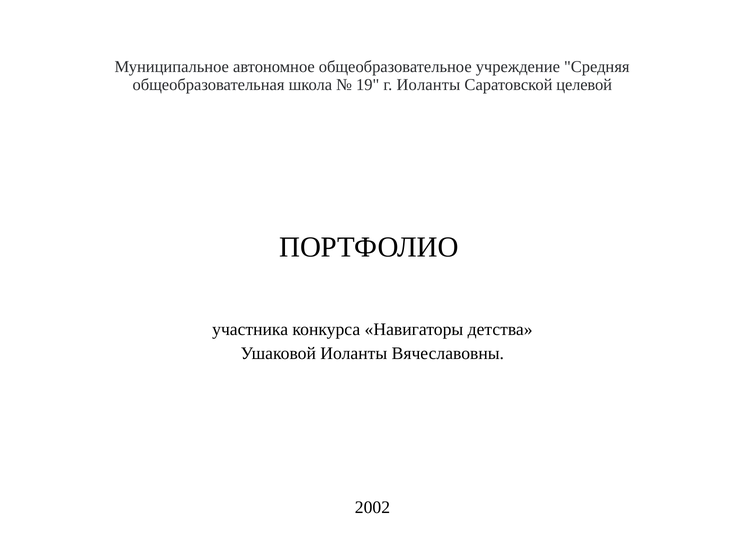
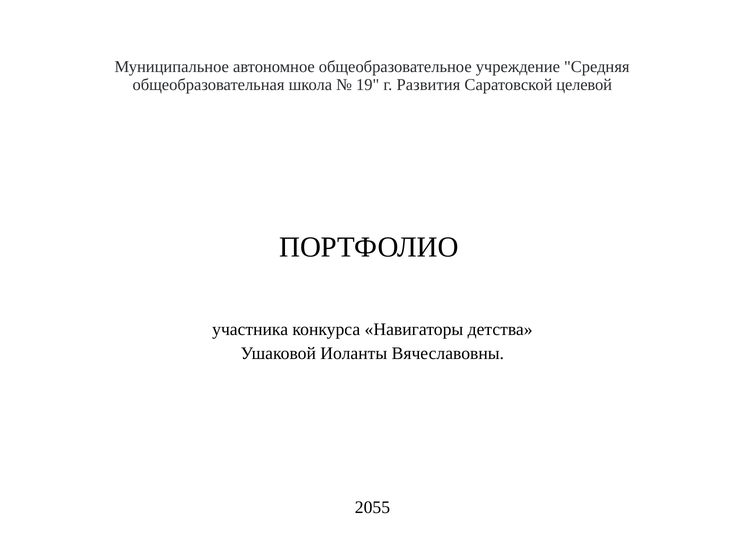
г Иоланты: Иоланты -> Развития (428, 85)
2002: 2002 -> 2055 (372, 507)
